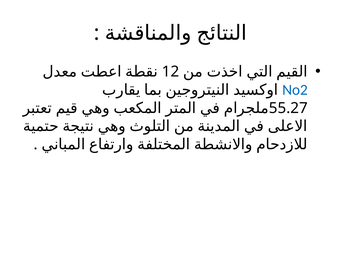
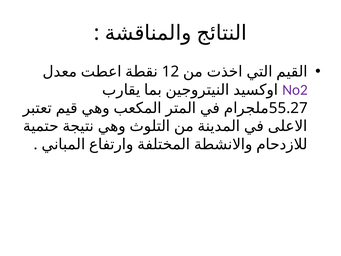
No2 colour: blue -> purple (295, 90)
